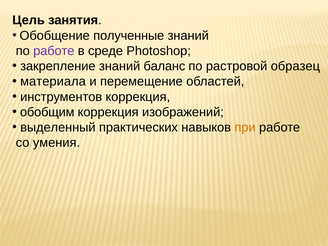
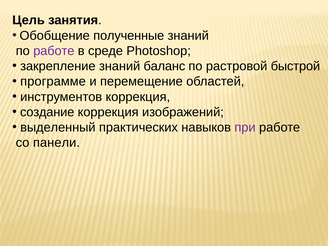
образец: образец -> быстрой (295, 66)
материала: материала -> программе (53, 82)
обобщим: обобщим -> создание (47, 112)
при colour: orange -> purple (245, 127)
умения: умения -> панели (56, 143)
